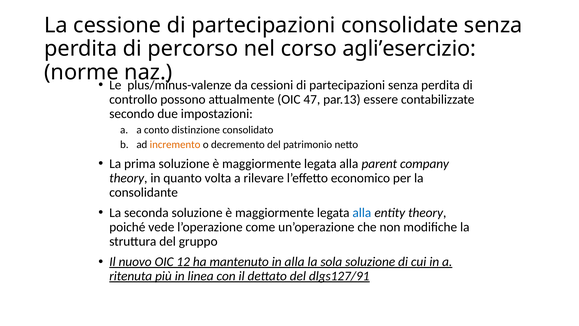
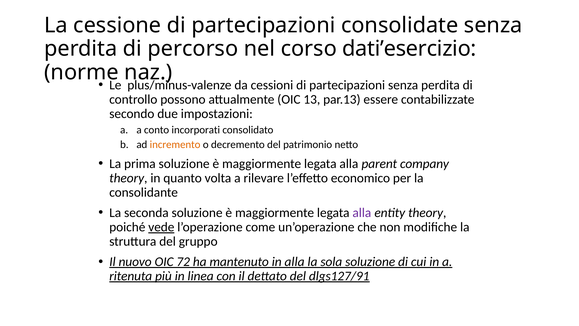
agli’esercizio: agli’esercizio -> dati’esercizio (409, 49)
47: 47 -> 13 (312, 99)
distinzione: distinzione -> incorporati (196, 130)
alla colour: blue -> purple (362, 213)
vede underline: none -> present (161, 227)
12: 12 -> 72 (183, 262)
